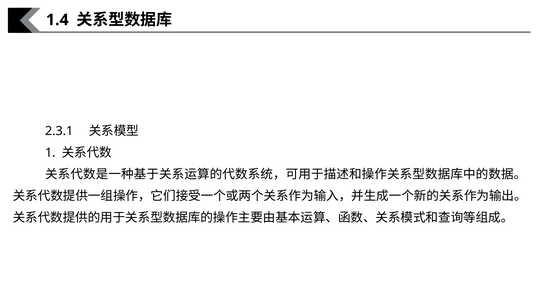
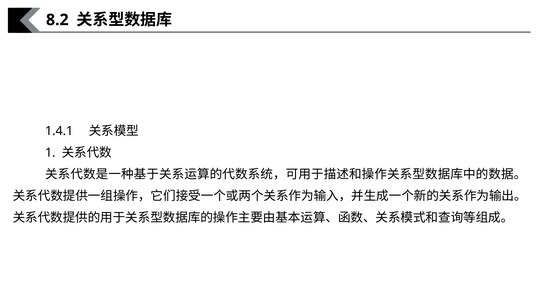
1.4: 1.4 -> 8.2 (57, 20)
2.3.1: 2.3.1 -> 1.4.1 (59, 131)
